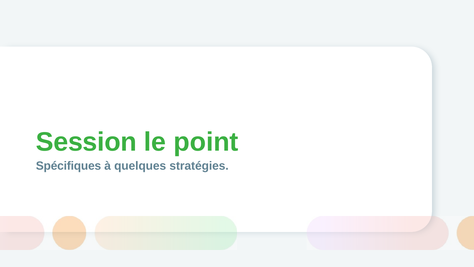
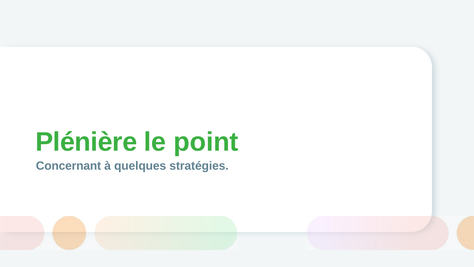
Session: Session -> Plénière (86, 142)
Spécifiques: Spécifiques -> Concernant (68, 166)
